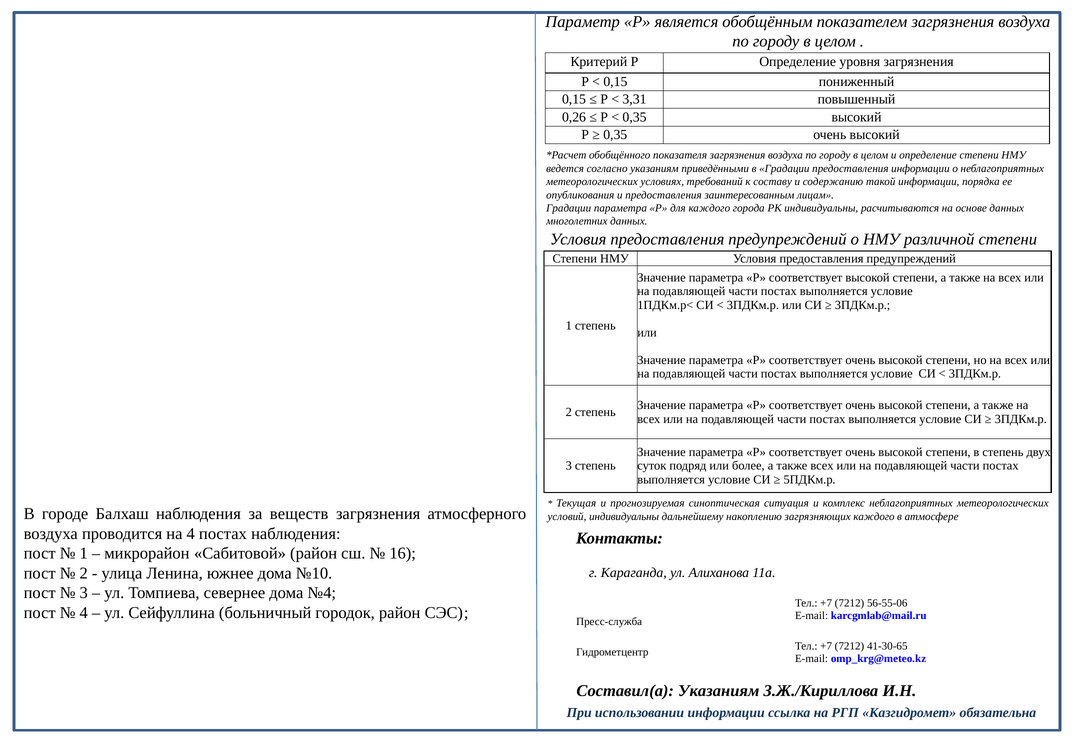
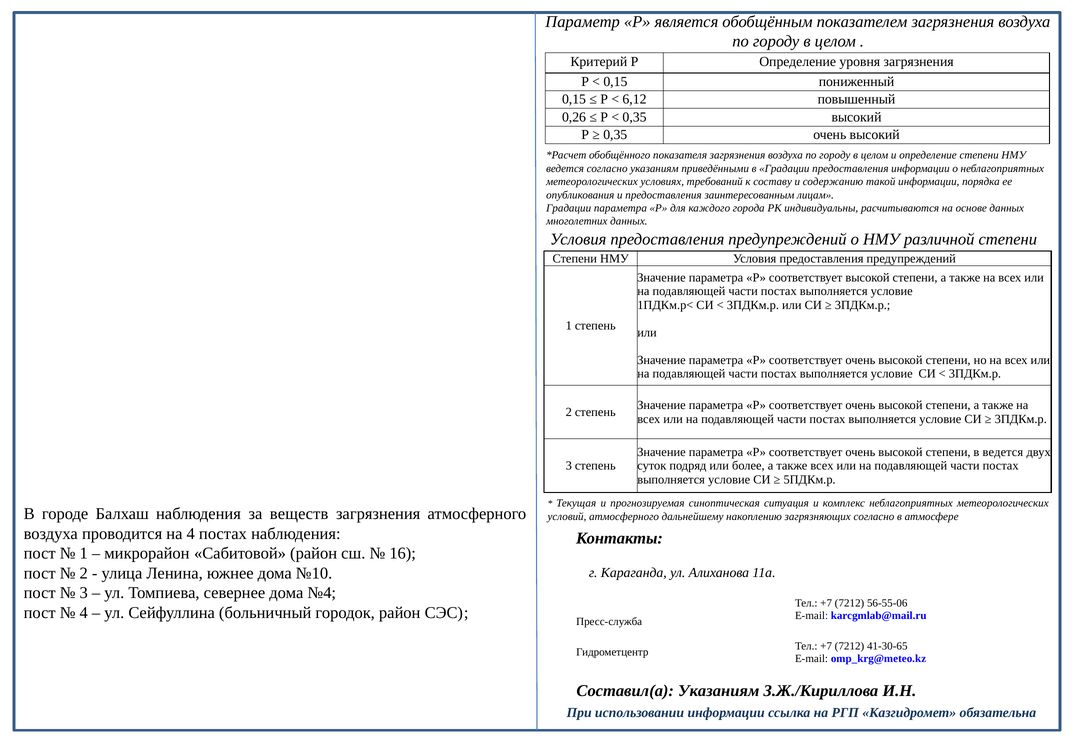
3,31: 3,31 -> 6,12 (634, 100)
в степень: степень -> ведется (1003, 452)
условий индивидуальны: индивидуальны -> атмосферного (624, 517)
загрязняющих каждого: каждого -> согласно (874, 517)
